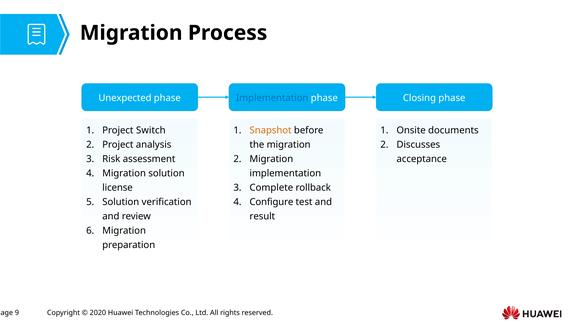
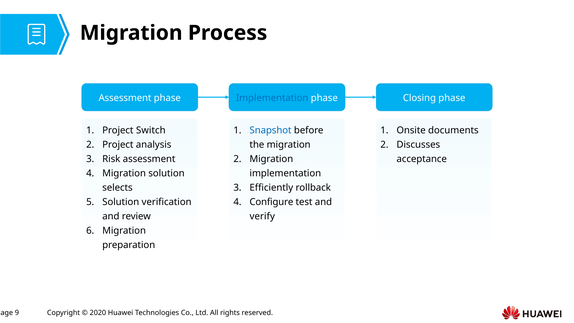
Unexpected: Unexpected -> Assessment (125, 98)
Snapshot colour: orange -> blue (271, 130)
license: license -> selects (117, 188)
Complete: Complete -> Efficiently (271, 188)
result: result -> verify (262, 216)
